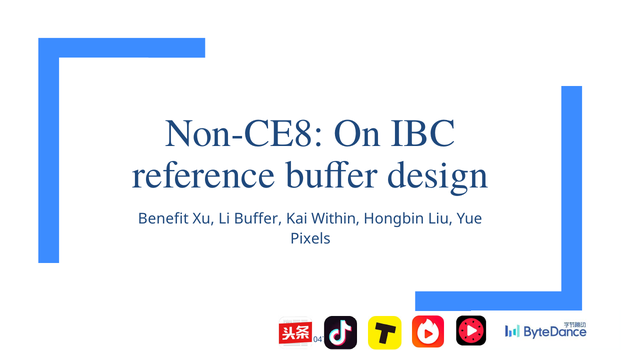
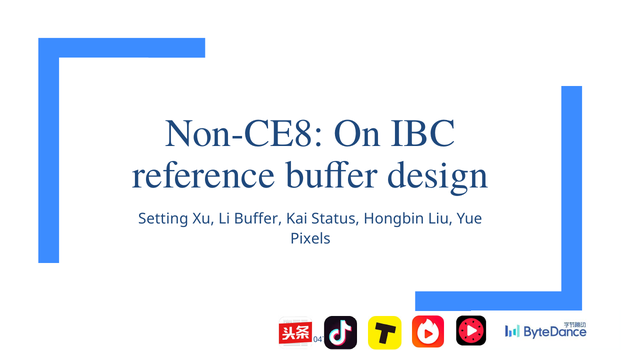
Benefit: Benefit -> Setting (163, 218)
Within: Within -> Status (335, 218)
